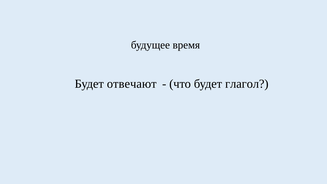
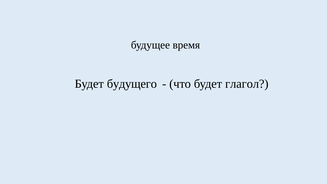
отвечают: отвечают -> будущего (132, 84)
